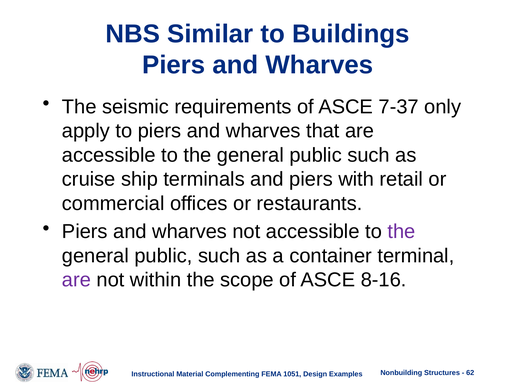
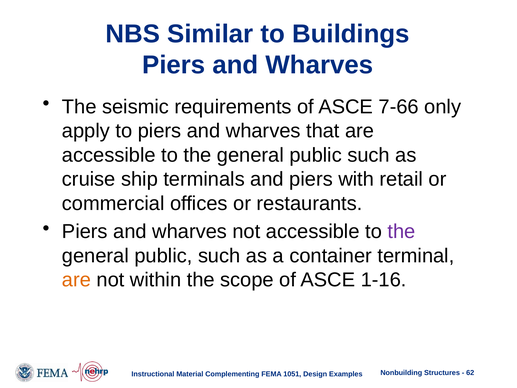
7-37: 7-37 -> 7-66 (399, 107)
are colour: purple -> orange (77, 280)
8-16: 8-16 -> 1-16 (384, 280)
